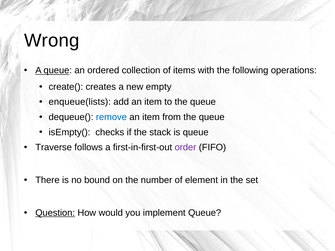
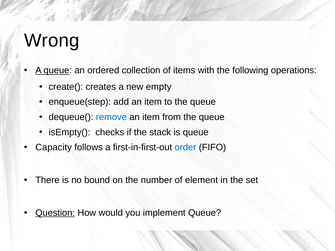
enqueue(lists: enqueue(lists -> enqueue(step (80, 102)
Traverse: Traverse -> Capacity (54, 147)
order colour: purple -> blue (185, 147)
